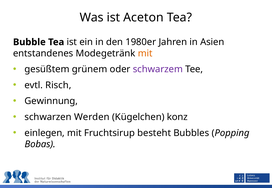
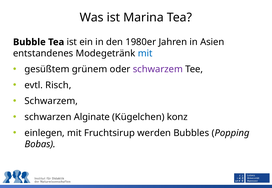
Aceton: Aceton -> Marina (143, 18)
mit colour: orange -> blue (145, 53)
Gewinnung: Gewinnung -> Schwarzem (51, 101)
Werden: Werden -> Alginate (92, 117)
besteht: besteht -> werden (154, 133)
